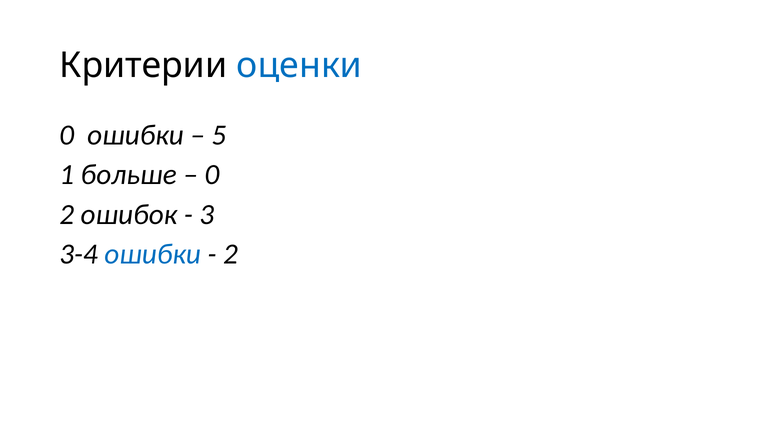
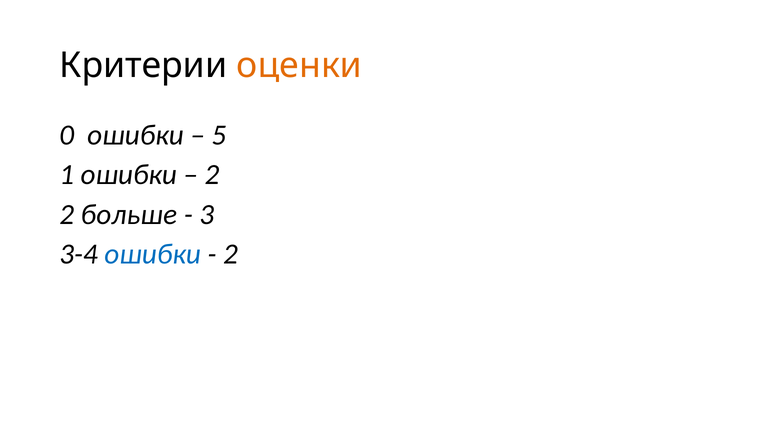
оценки colour: blue -> orange (299, 65)
1 больше: больше -> ошибки (129, 175)
0: 0 -> 2 (212, 175)
ошибок: ошибок -> больше (129, 214)
